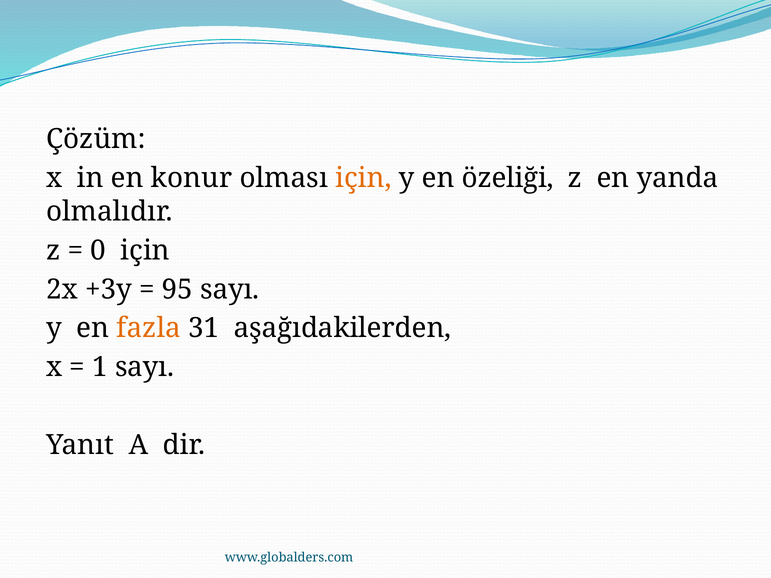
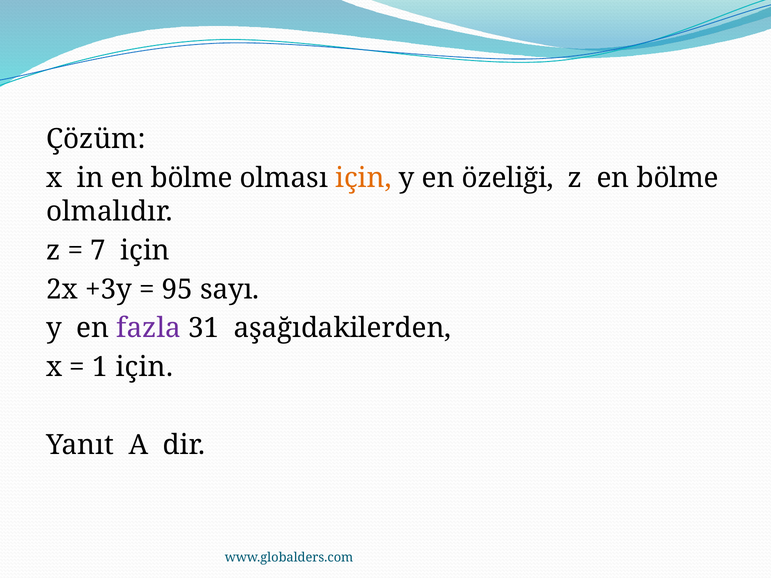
in en konur: konur -> bölme (192, 178)
z en yanda: yanda -> bölme (678, 178)
0: 0 -> 7 (98, 251)
fazla colour: orange -> purple (149, 328)
1 sayı: sayı -> için (144, 367)
